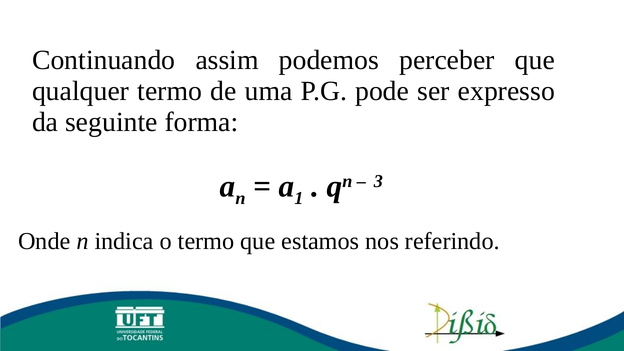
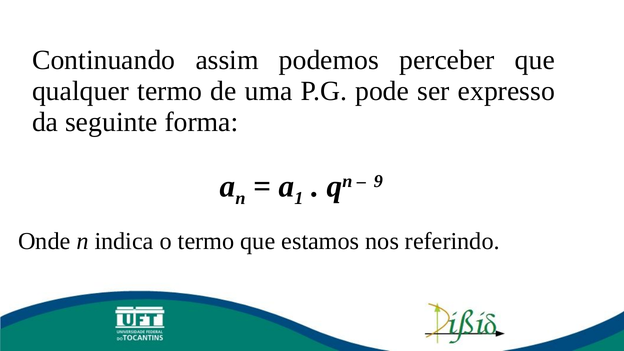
3: 3 -> 9 (378, 181)
